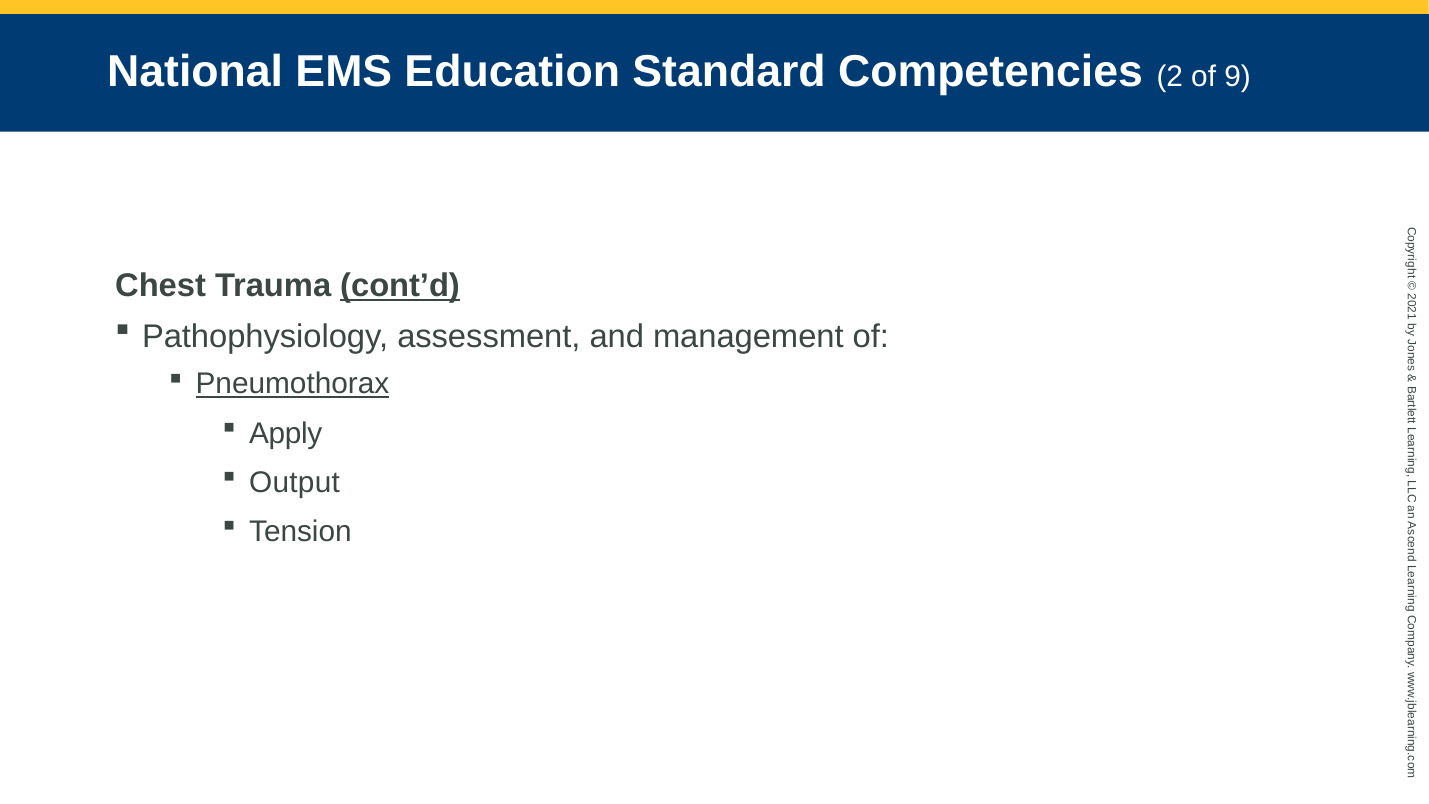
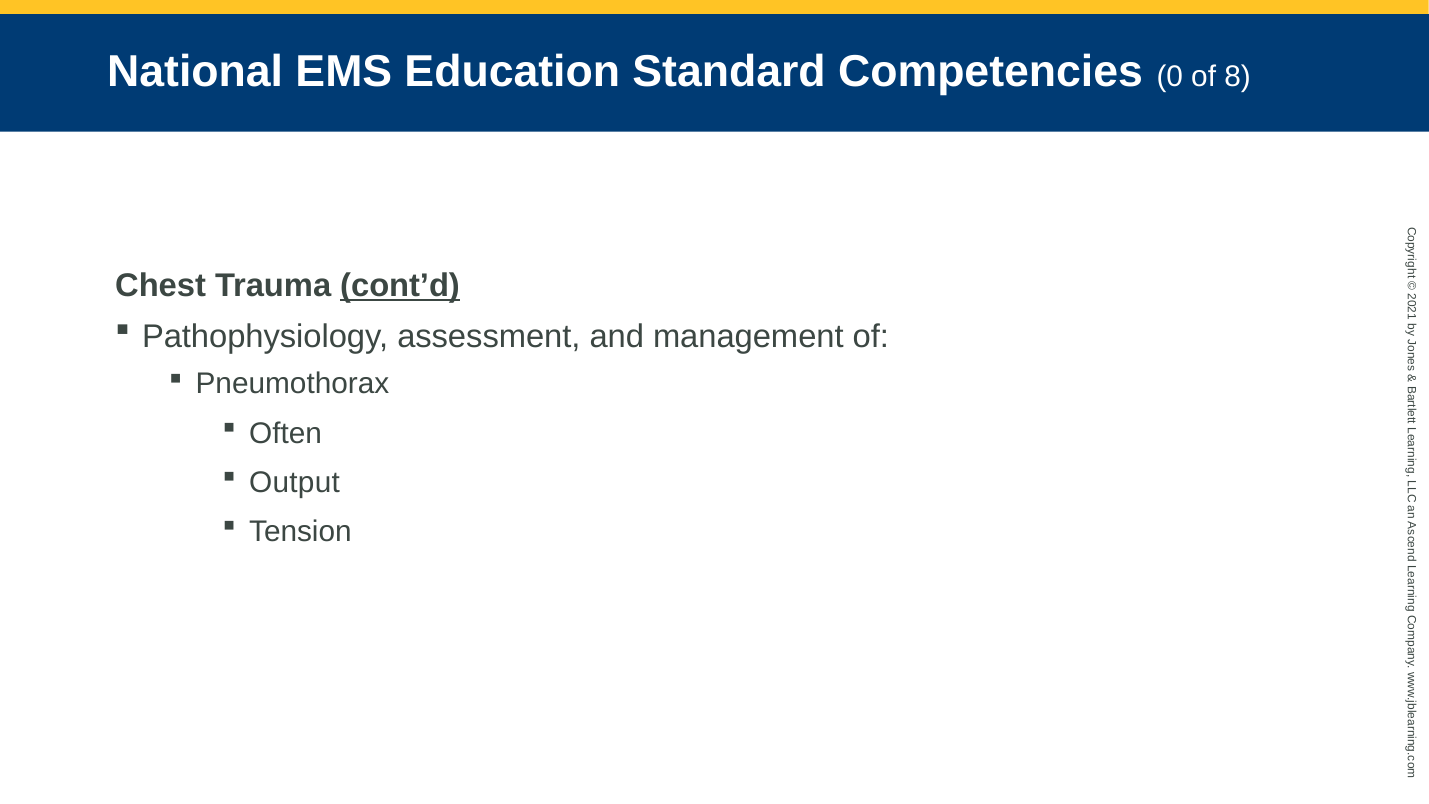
Competencies 2: 2 -> 0 (1170, 77)
9: 9 -> 8 (1238, 77)
Pneumothorax underline: present -> none (292, 384)
Apply: Apply -> Often (286, 433)
